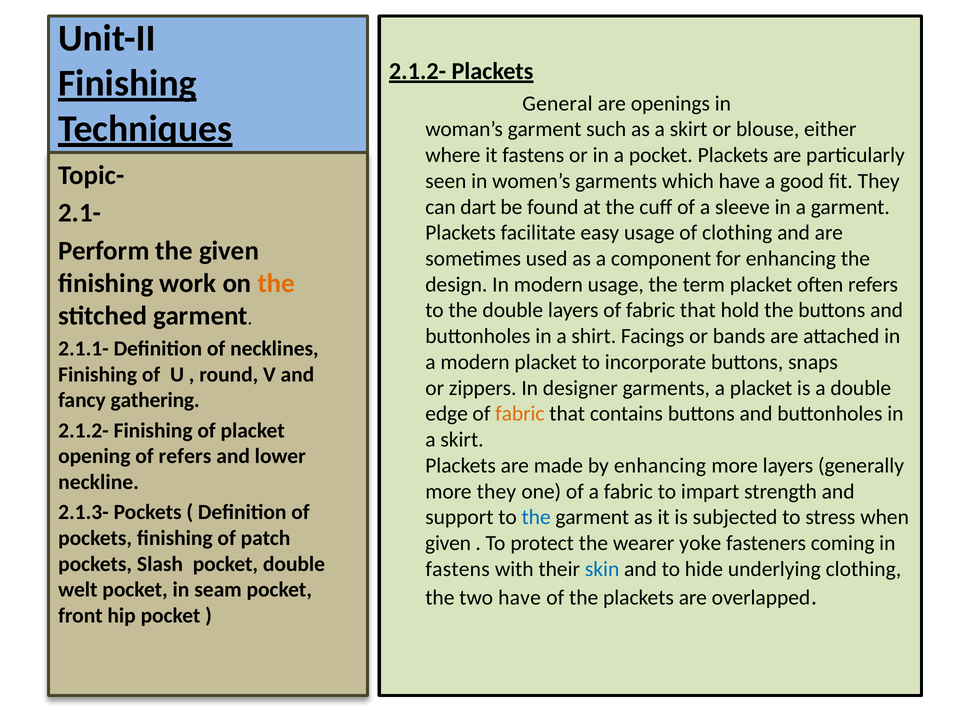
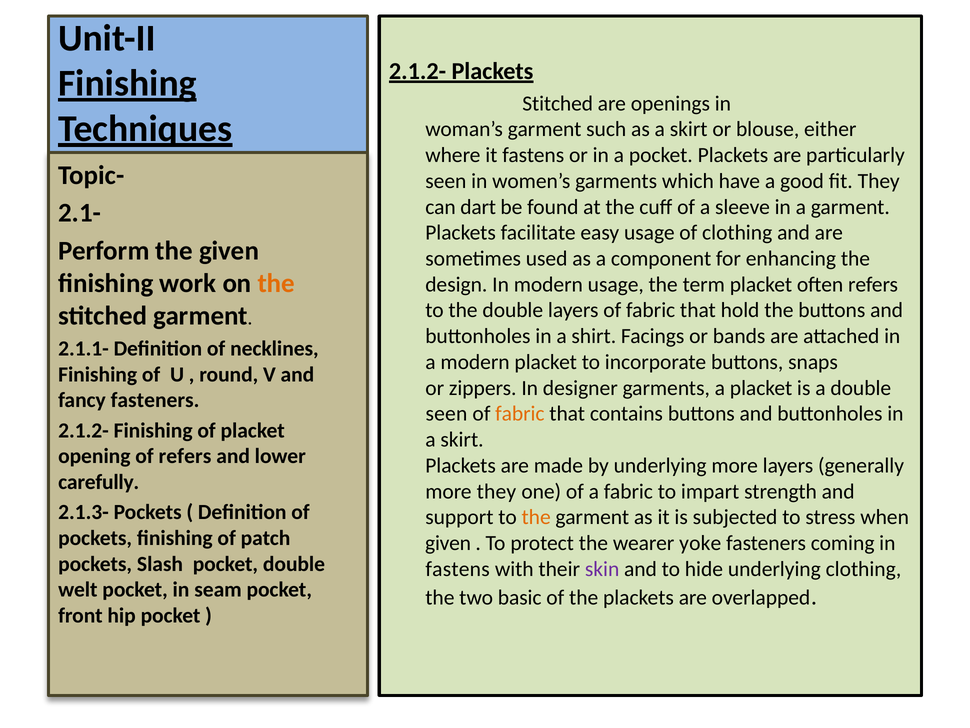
General: General -> Stitched (558, 103)
fancy gathering: gathering -> fasteners (155, 400)
edge: edge -> seen (446, 414)
by enhancing: enhancing -> underlying (660, 465)
neckline: neckline -> carefully (99, 482)
the colour: blue -> orange (536, 517)
skin colour: blue -> purple (602, 569)
two have: have -> basic (520, 597)
